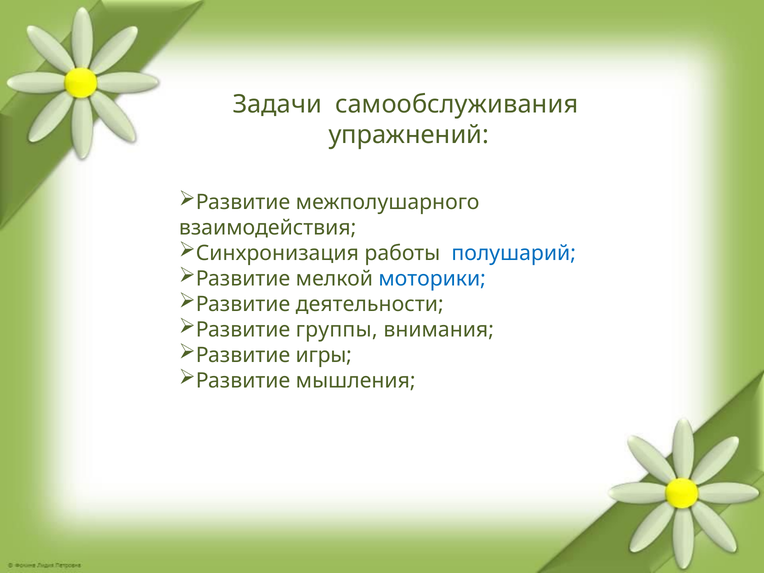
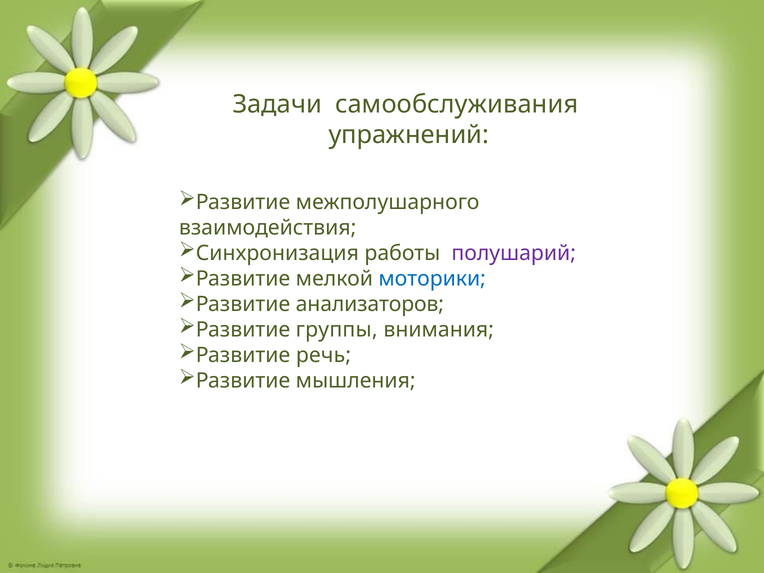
полушарий colour: blue -> purple (514, 253)
деятельности: деятельности -> анализаторов (370, 304)
игры: игры -> речь (324, 355)
